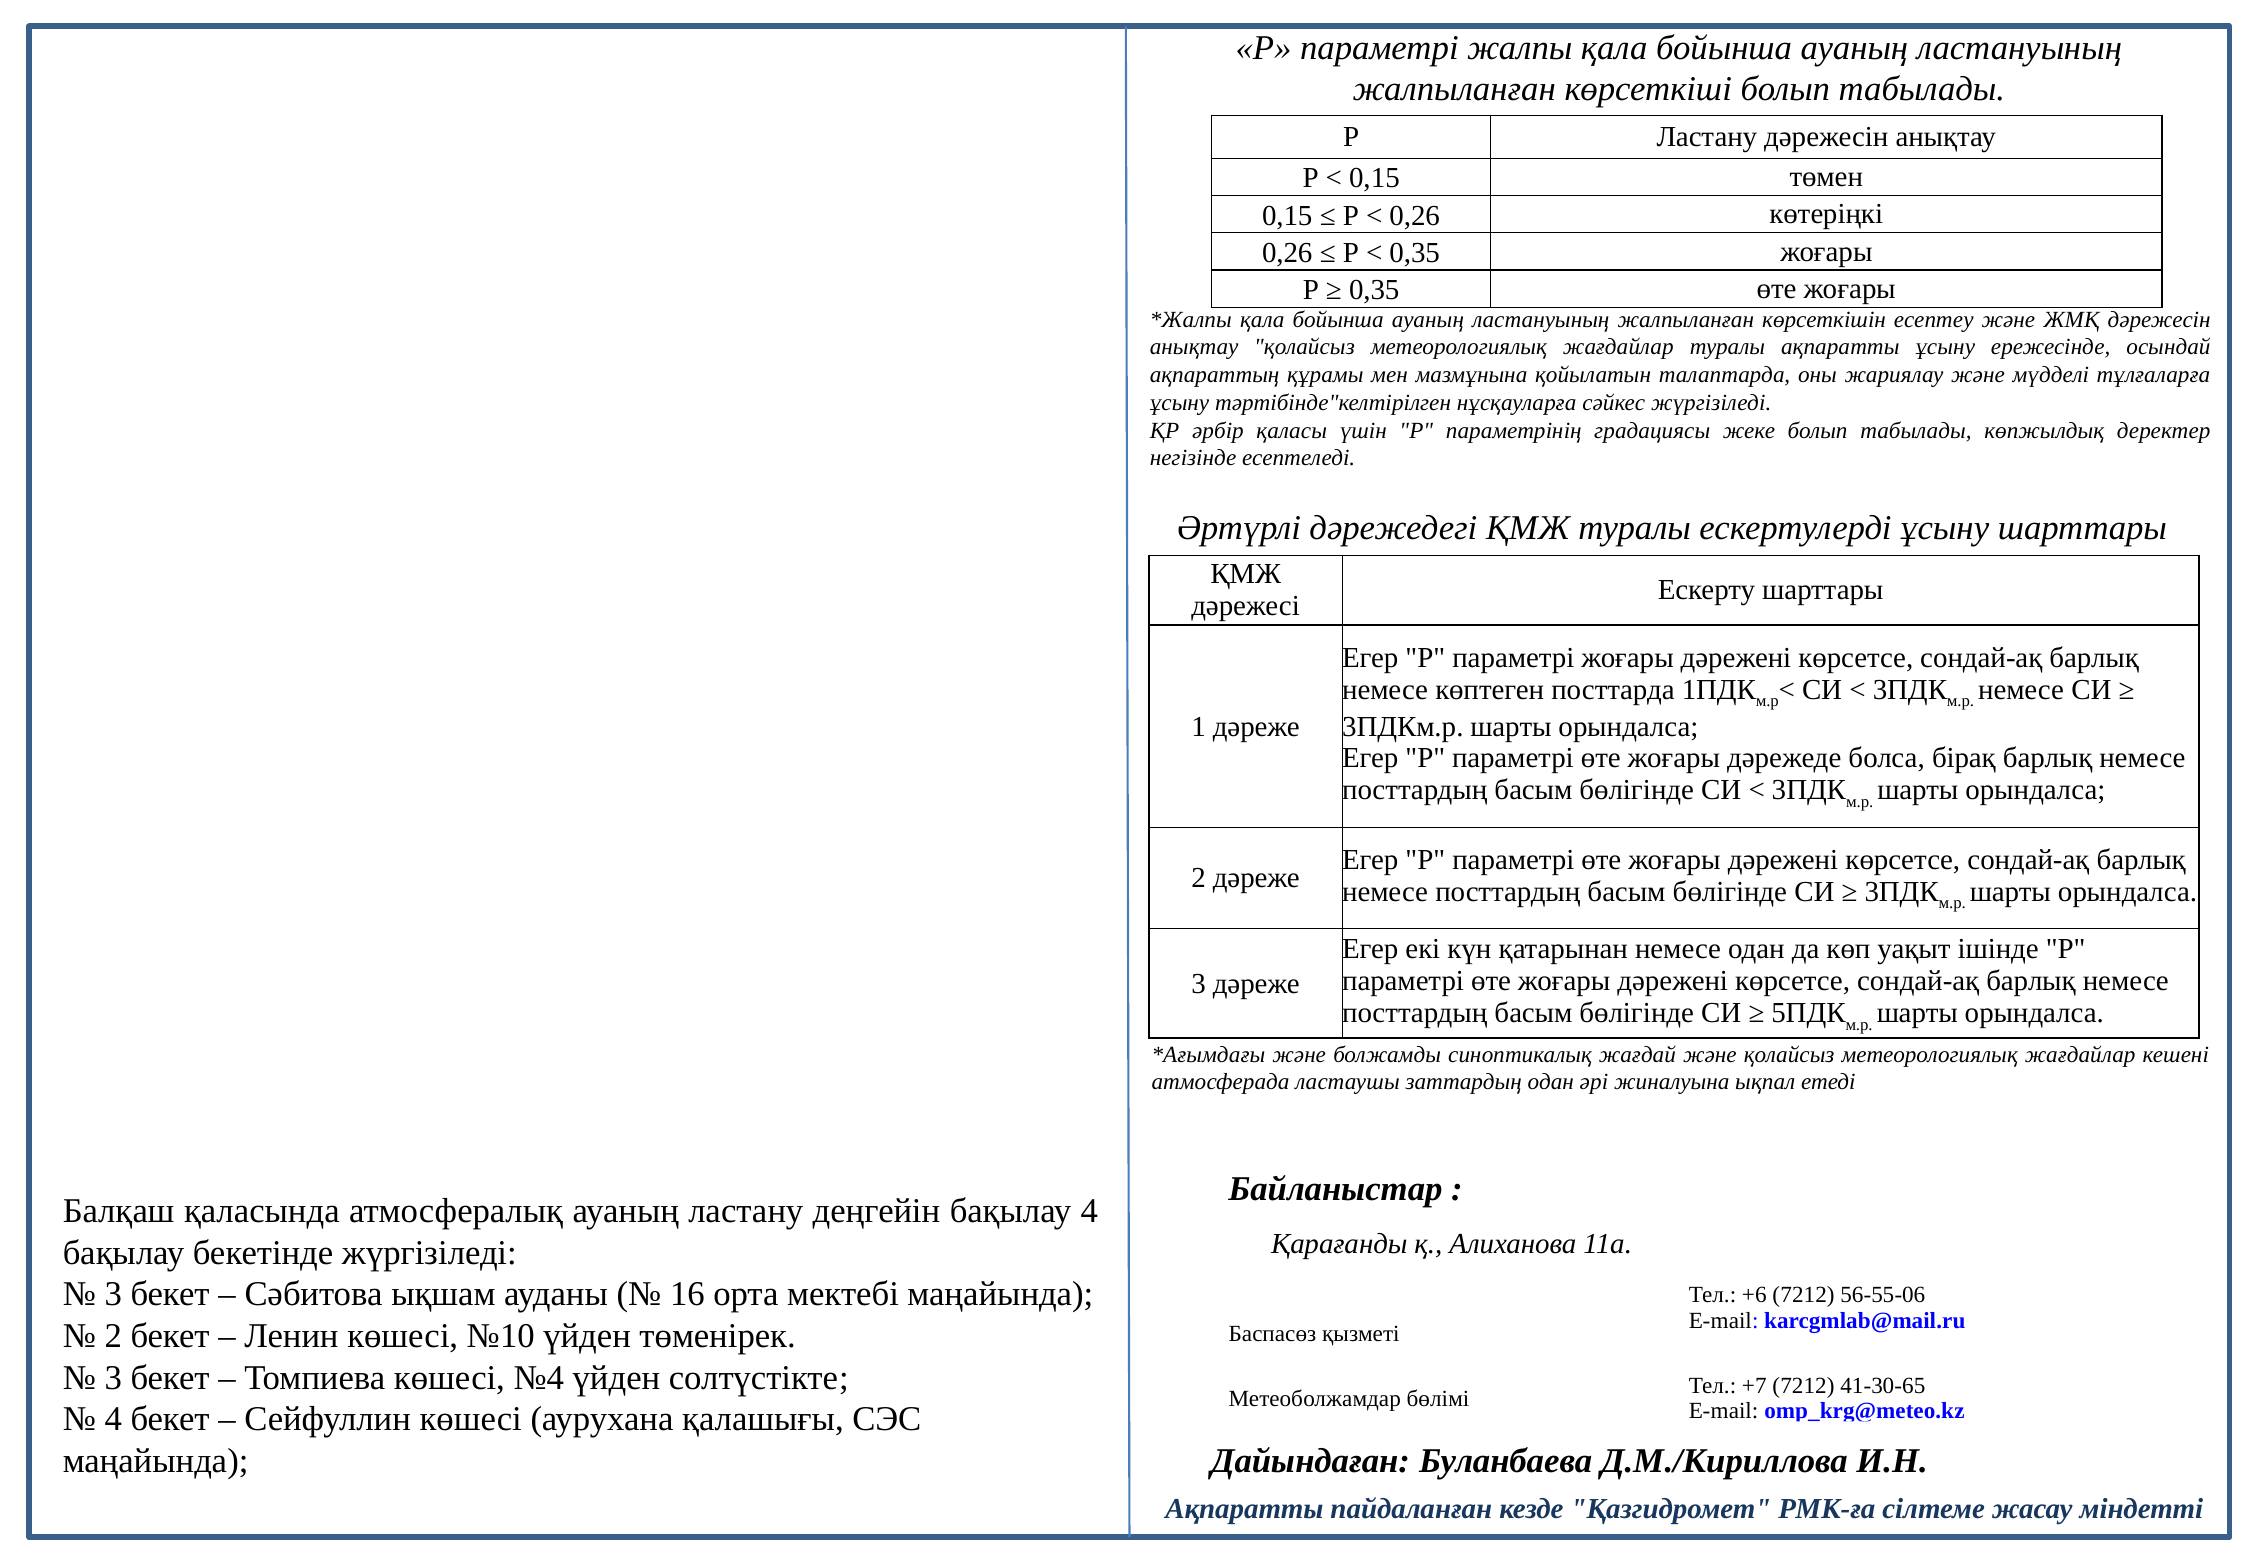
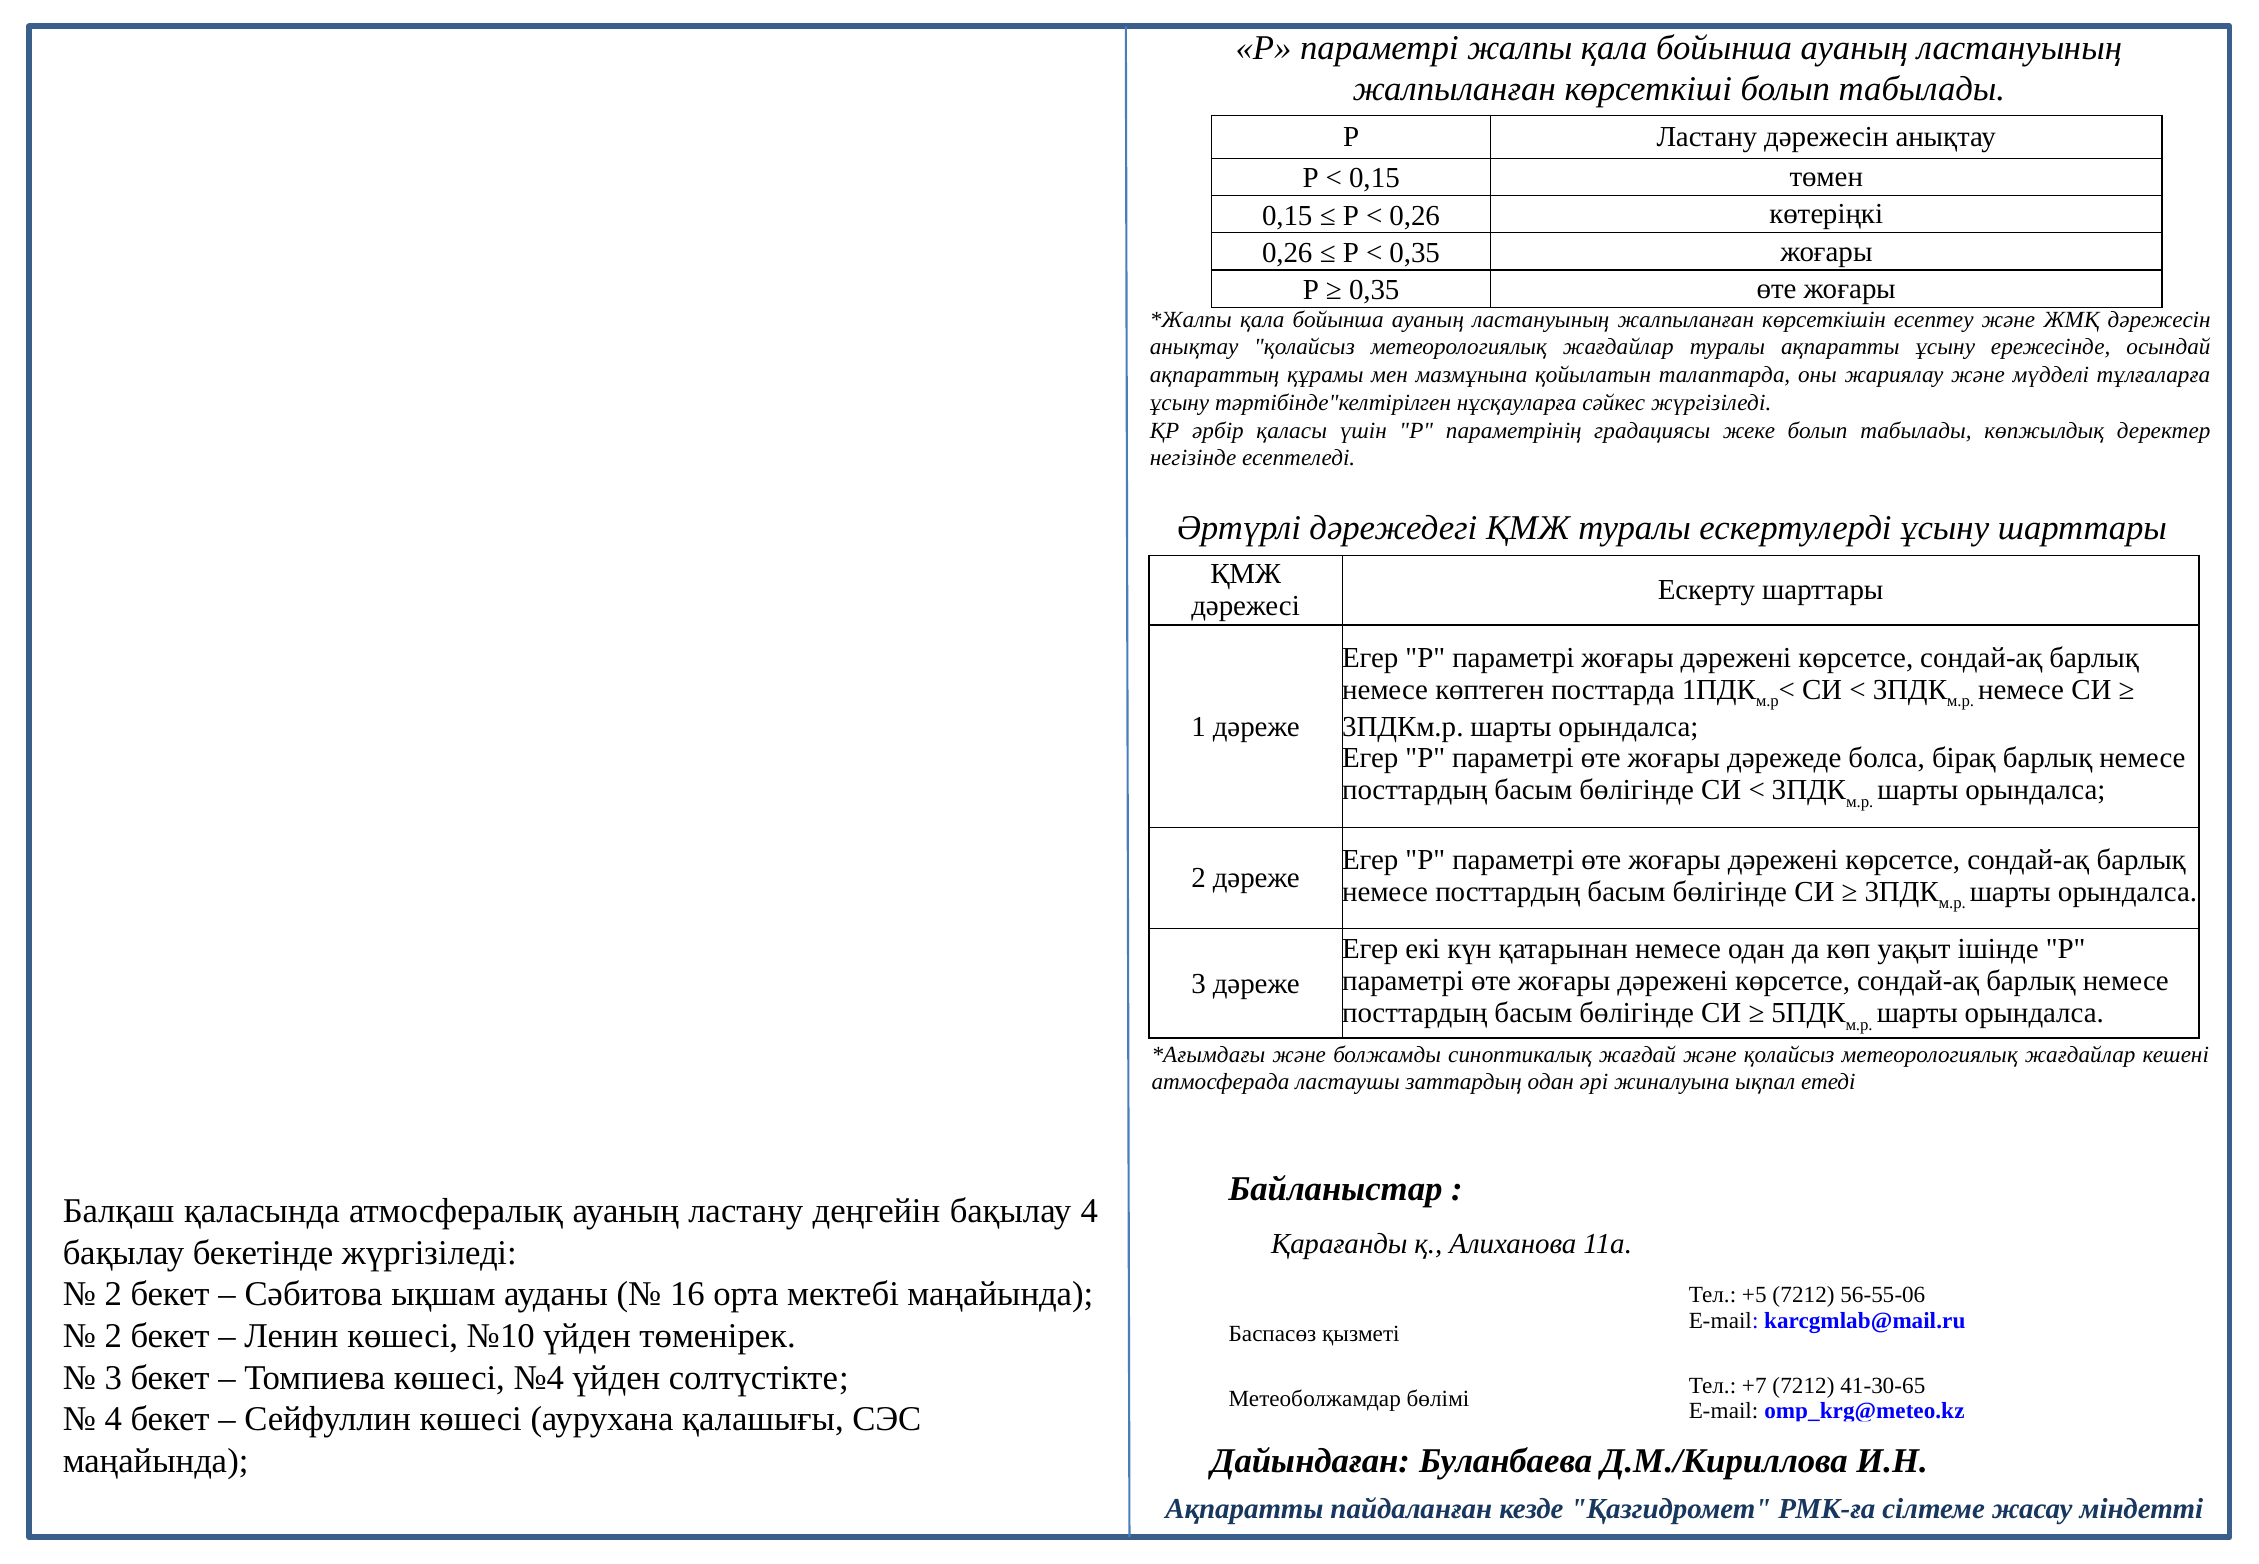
3: 3 -> 2 (113, 1294)
+6: +6 -> +5 (1754, 1295)
